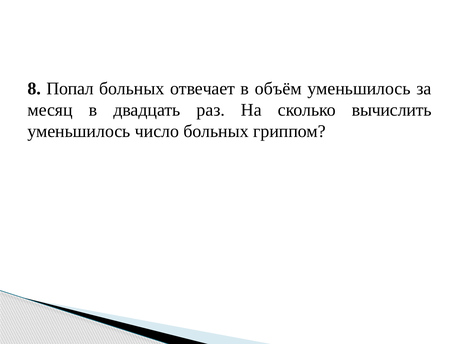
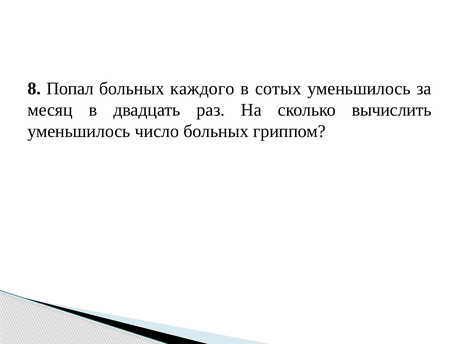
отвечает: отвечает -> каждого (202, 89)
объём: объём -> сотых (278, 89)
